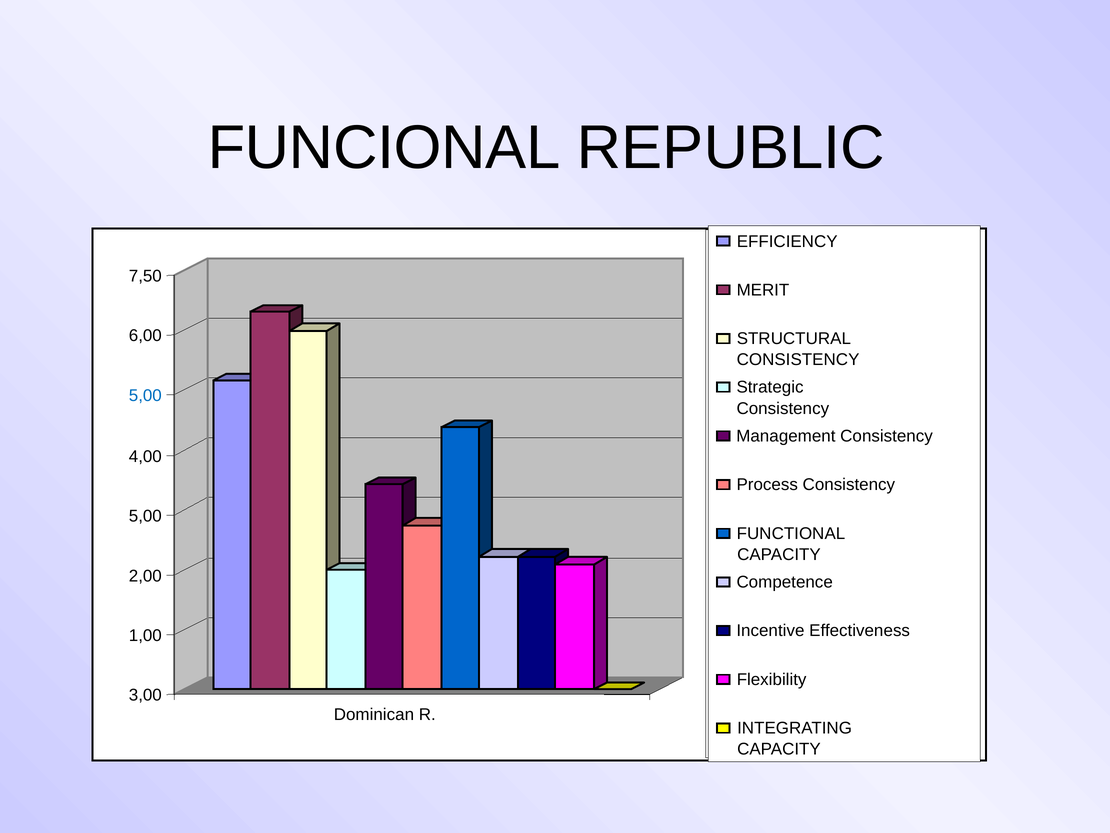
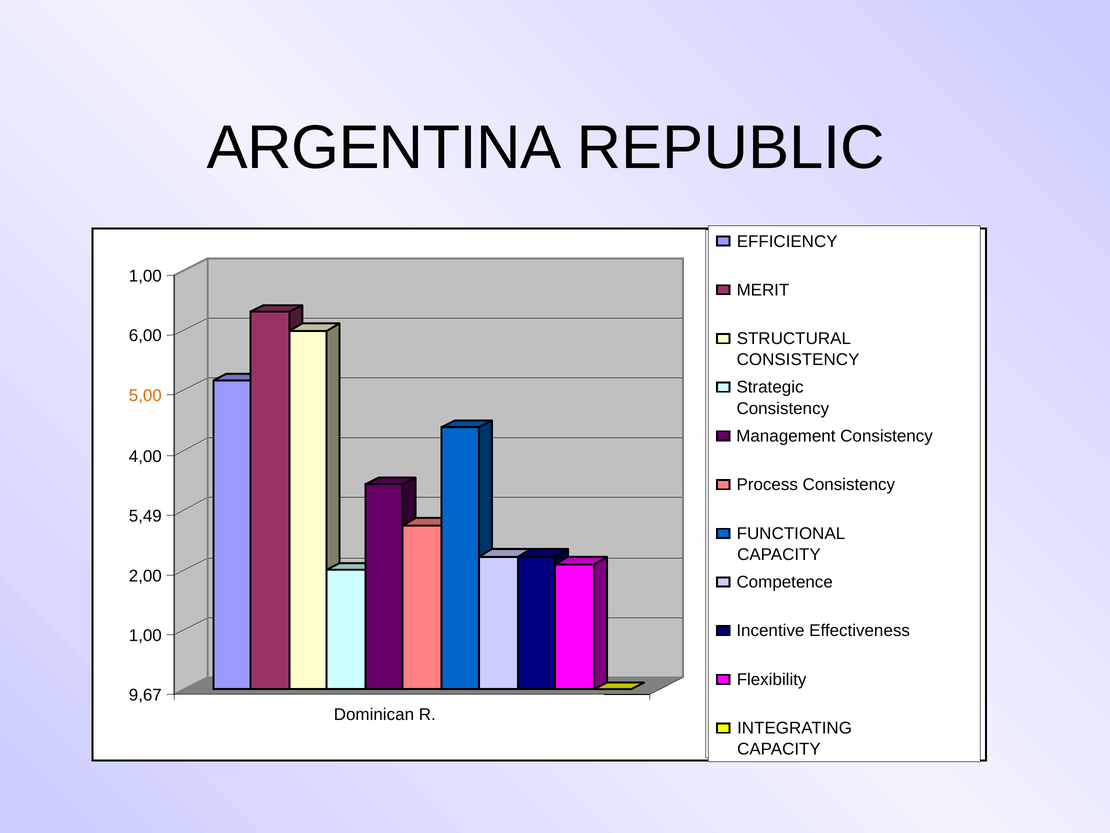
FUNCIONAL: FUNCIONAL -> ARGENTINA (384, 148)
7,50: 7,50 -> 1,00 (145, 276)
5,00 colour: blue -> orange (145, 395)
5,00: 5,00 -> 5,49 (145, 516)
3,00: 3,00 -> 9,67 (145, 695)
